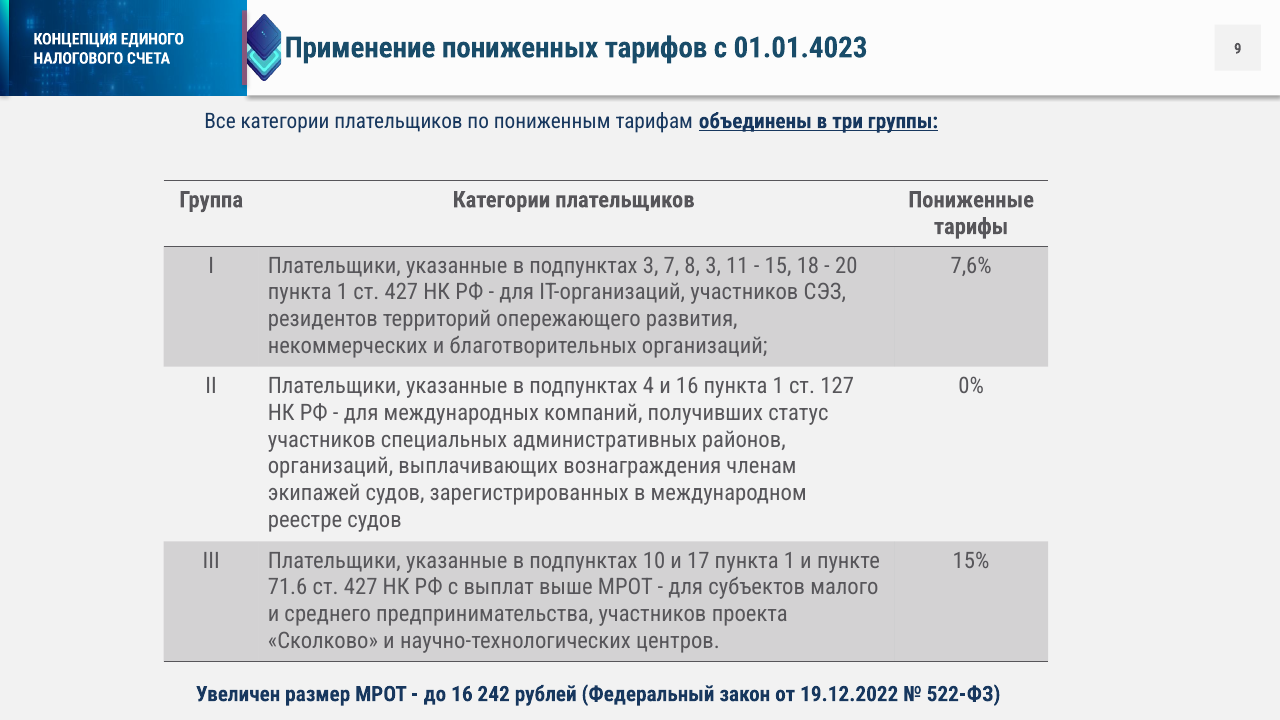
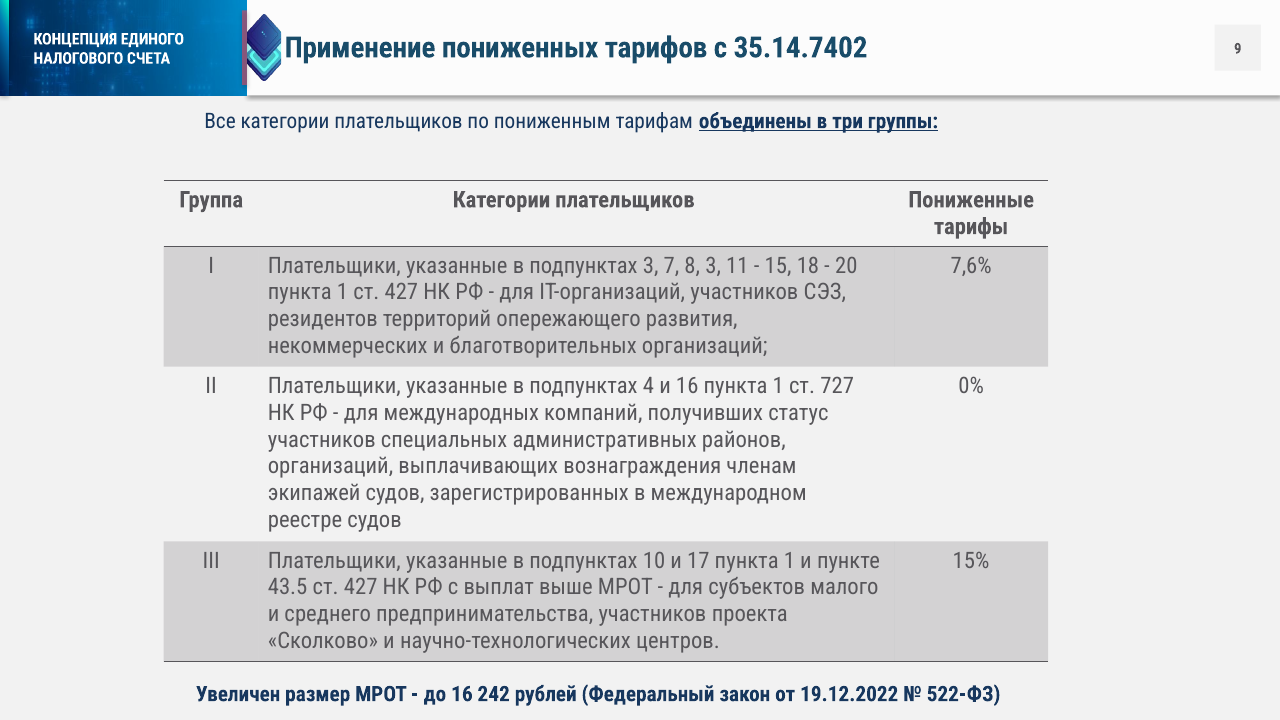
01.01.4023: 01.01.4023 -> 35.14.7402 (801, 48)
127: 127 -> 727 (837, 386)
71.6: 71.6 -> 43.5 (288, 587)
